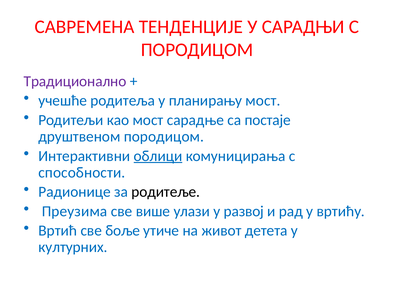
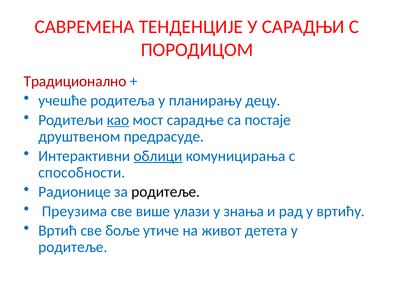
Традиционално colour: purple -> red (75, 81)
планирању мост: мост -> децу (263, 101)
као underline: none -> present (118, 120)
друштвеном породицом: породицом -> предрасуде (164, 136)
развој: развој -> знања (244, 211)
културних: културних -> родитеље (73, 247)
